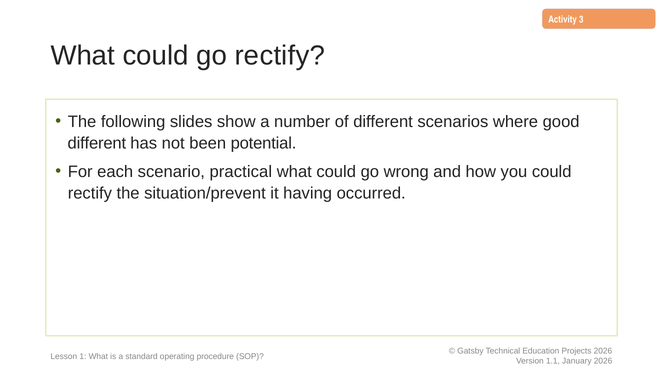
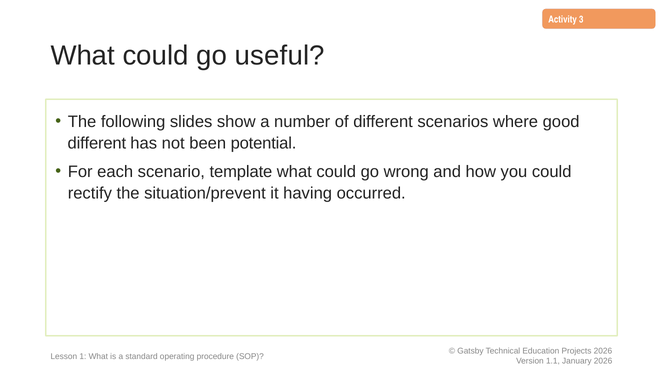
go rectify: rectify -> useful (280, 56)
practical: practical -> template (241, 172)
